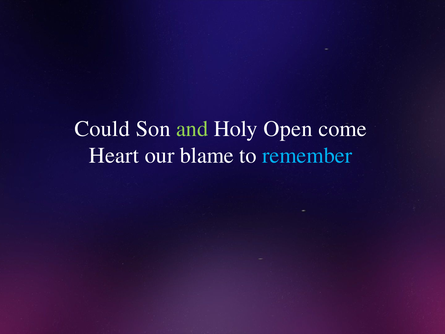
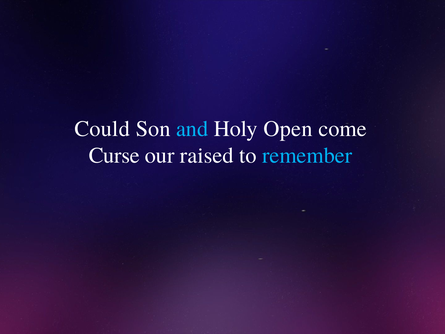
and colour: light green -> light blue (192, 129)
Heart: Heart -> Curse (114, 155)
blame: blame -> raised (207, 155)
